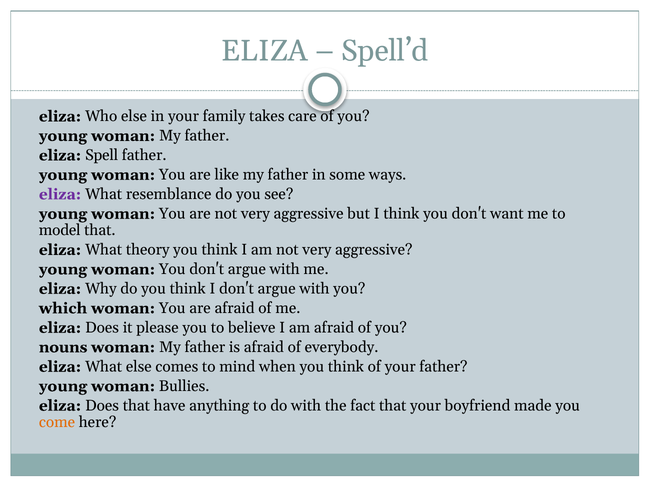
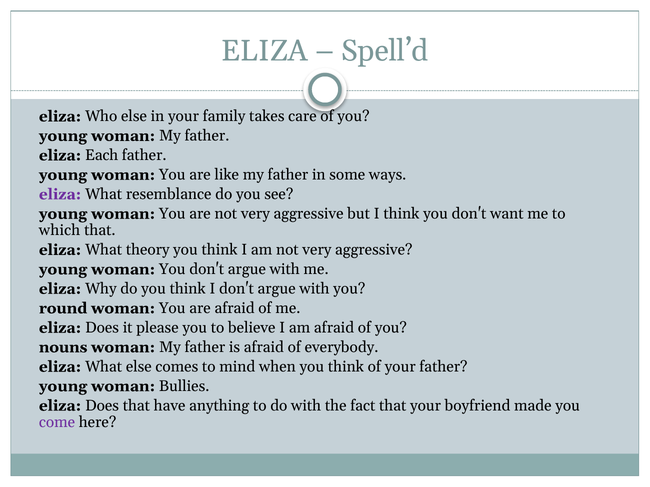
Spell: Spell -> Each (102, 155)
model: model -> which (60, 231)
which: which -> round (63, 309)
come colour: orange -> purple (57, 423)
